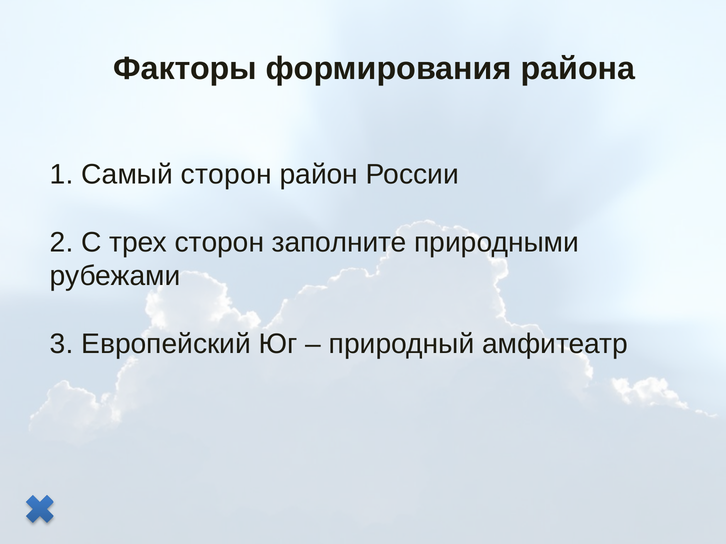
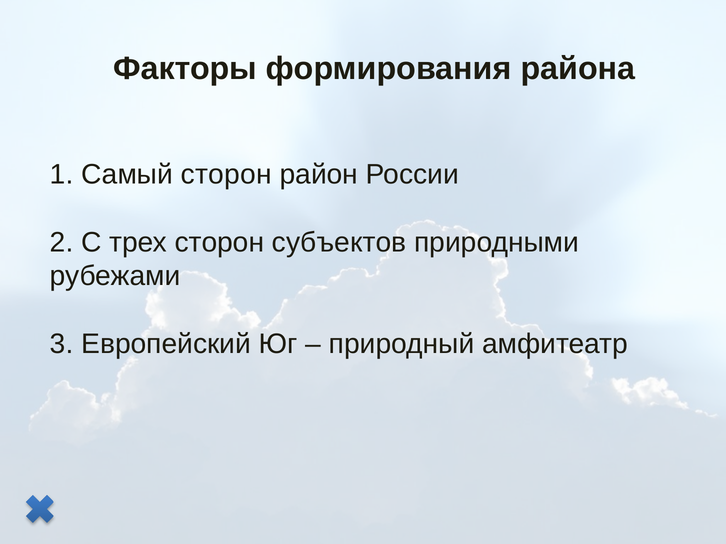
заполните: заполните -> субъектов (339, 242)
